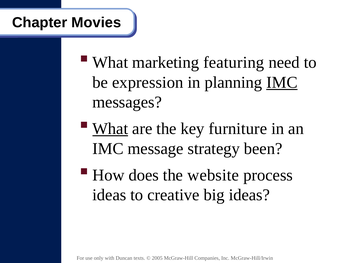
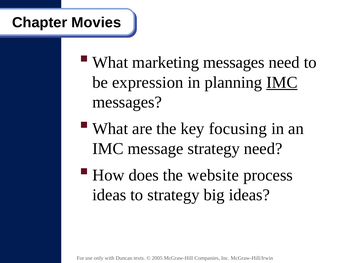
marketing featuring: featuring -> messages (234, 62)
What underline: present -> none (110, 128)
furniture: furniture -> focusing (238, 128)
strategy been: been -> need (263, 148)
to creative: creative -> strategy (173, 195)
